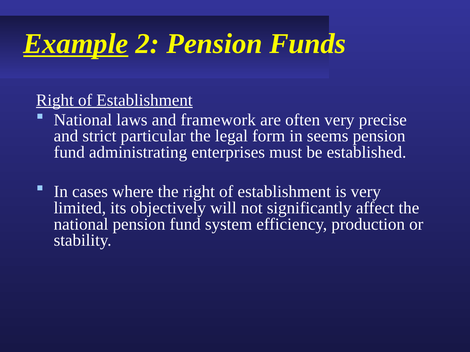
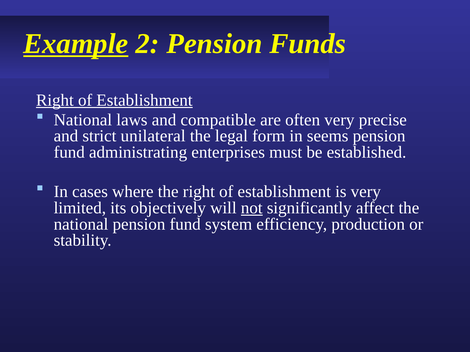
framework: framework -> compatible (218, 120)
particular: particular -> unilateral (153, 136)
not underline: none -> present (252, 208)
